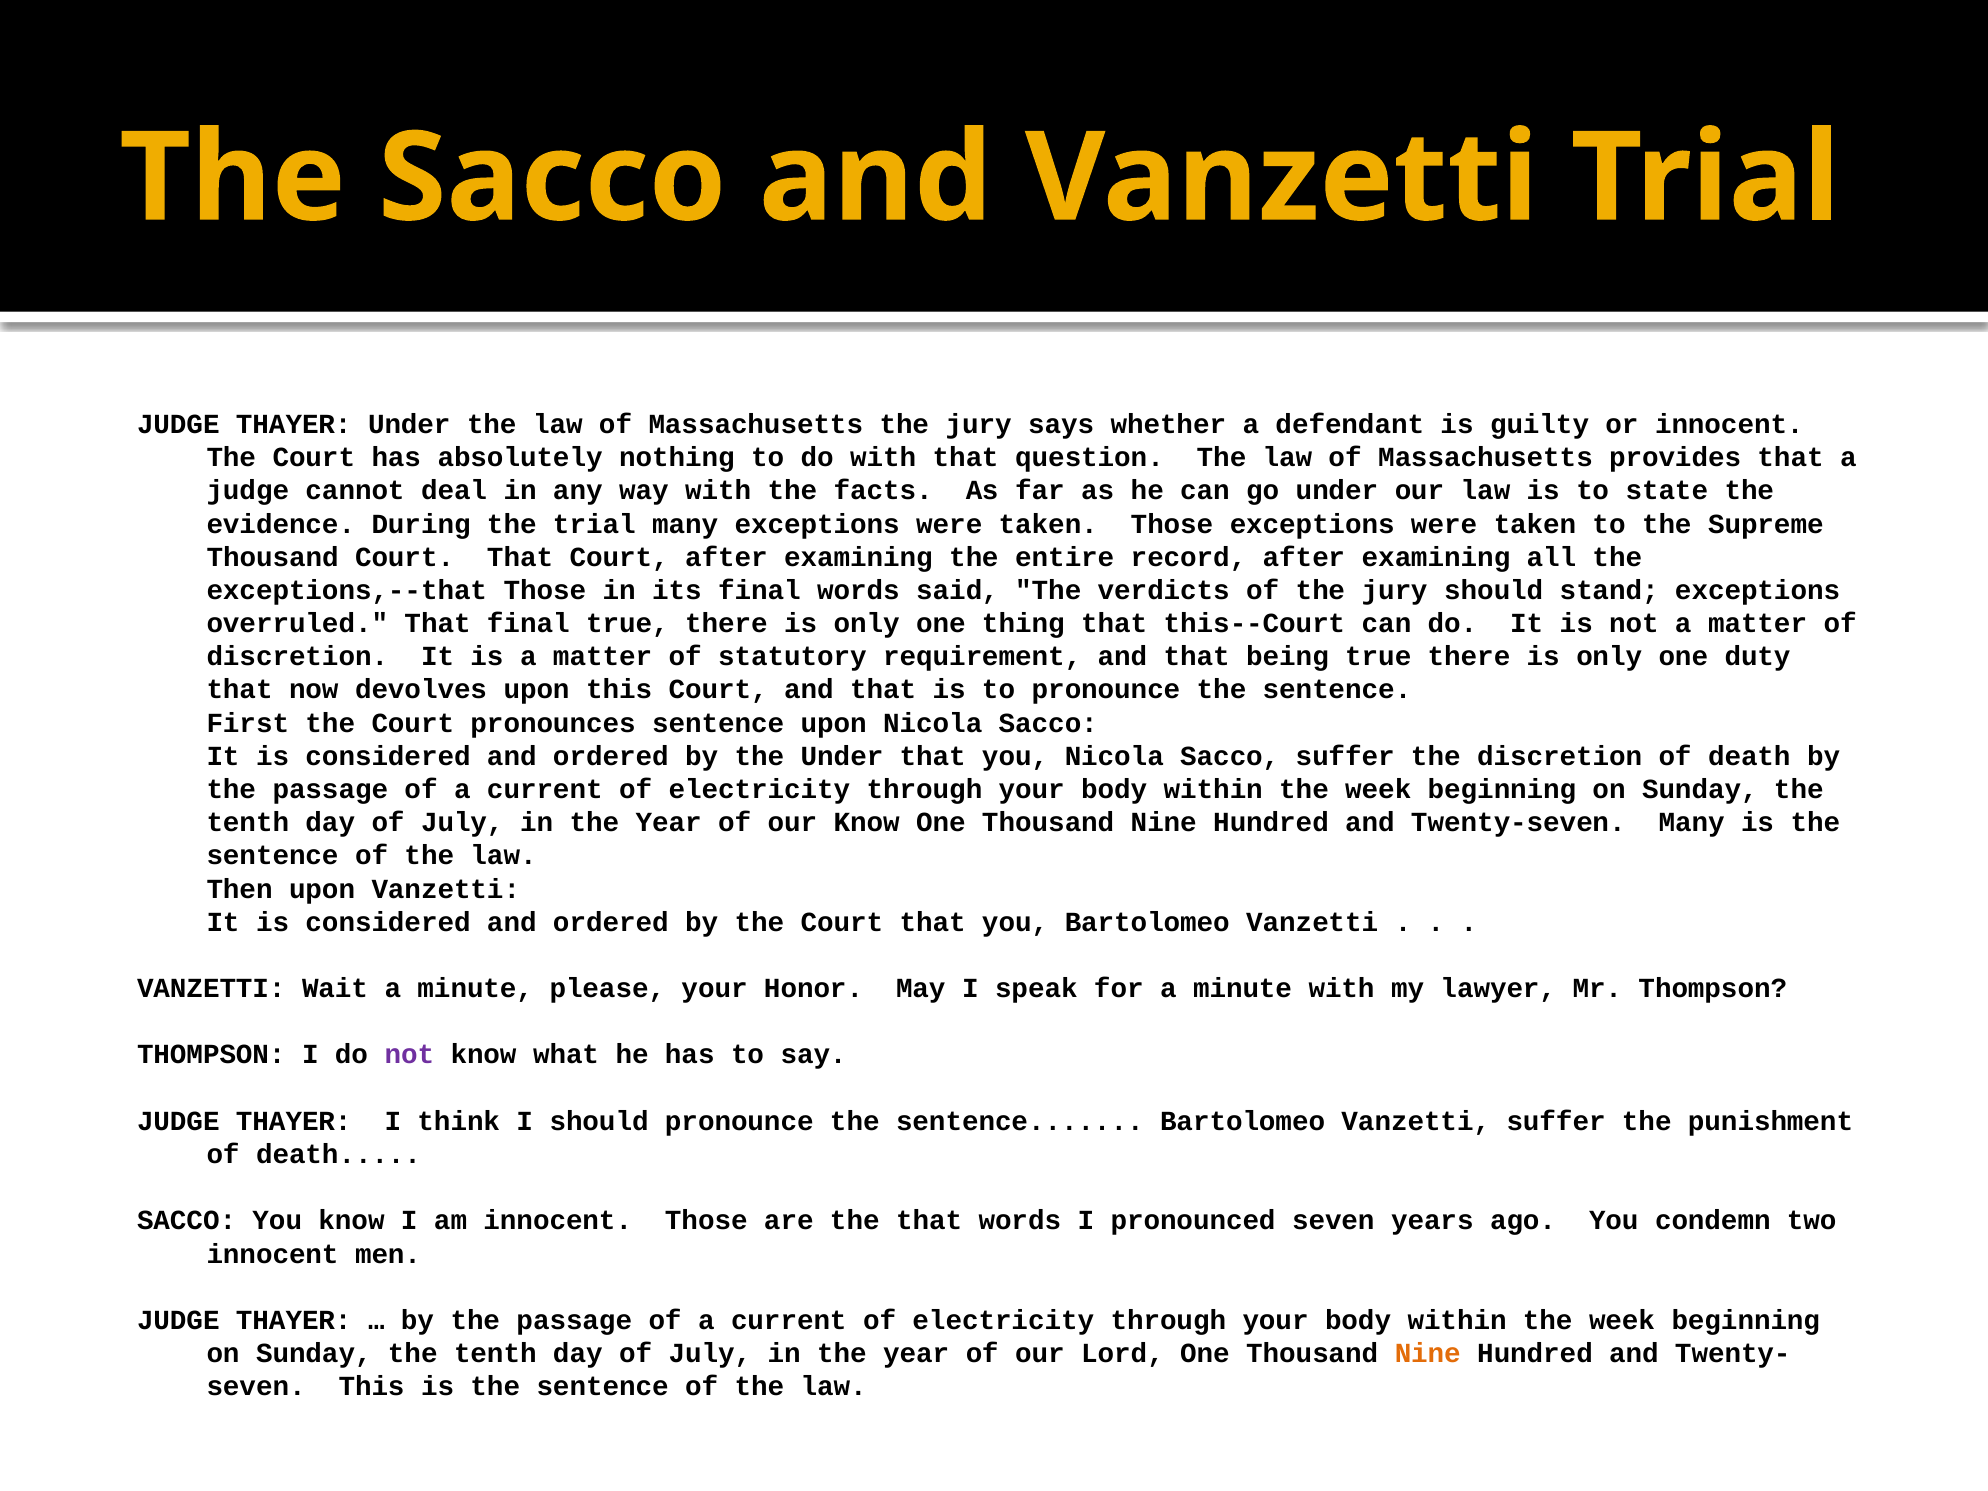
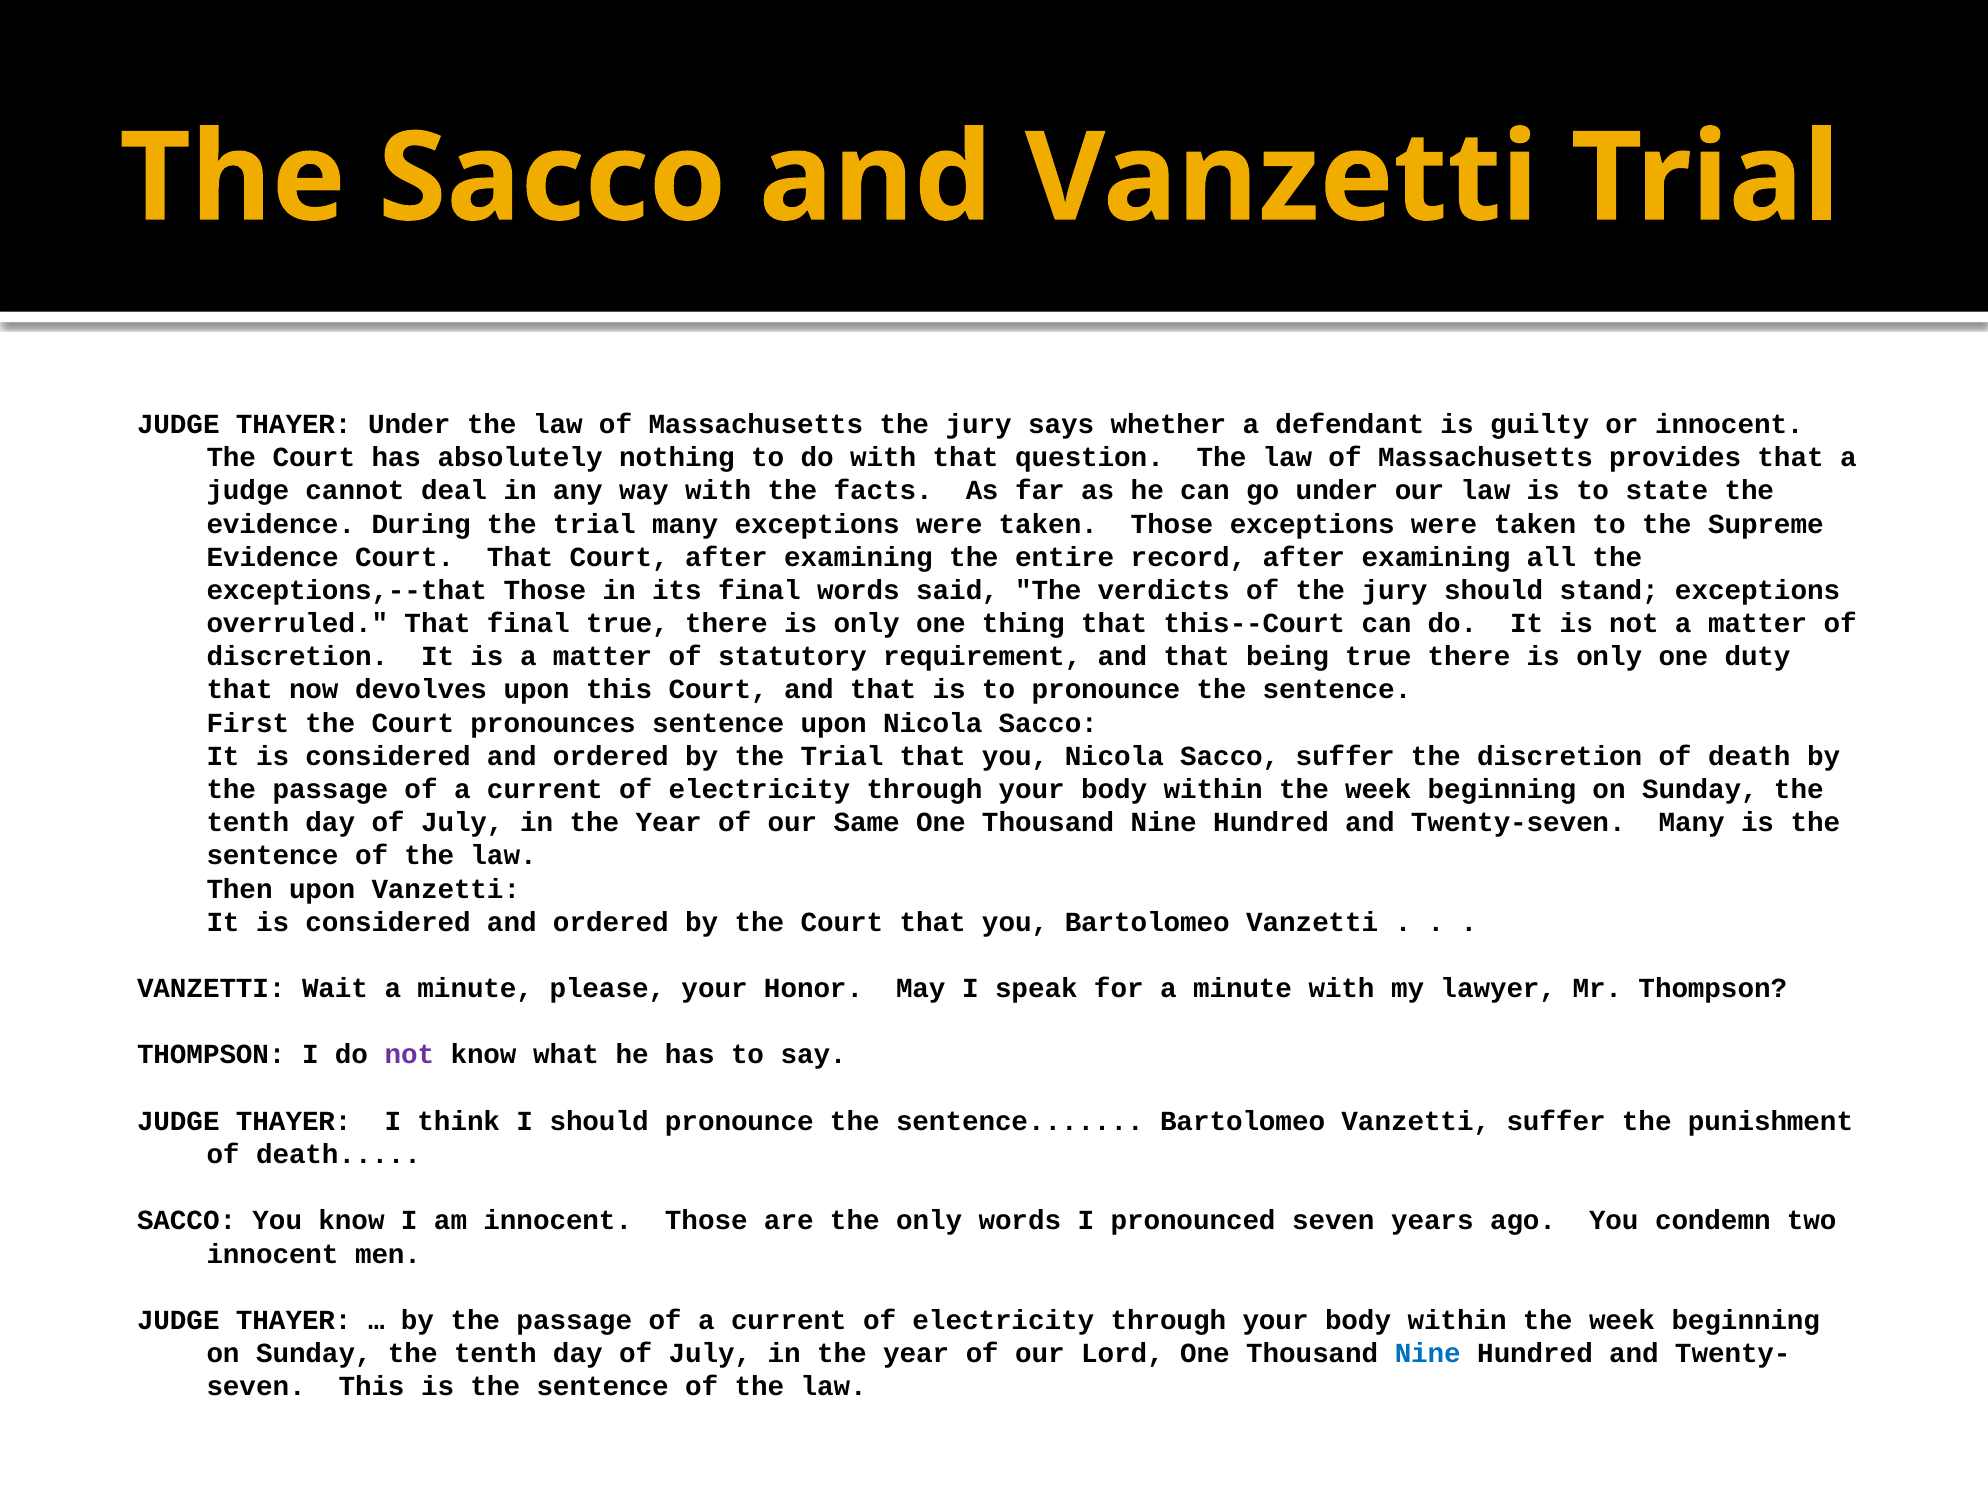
Thousand: Thousand -> Evidence (273, 557)
by the Under: Under -> Trial (842, 756)
our Know: Know -> Same (867, 823)
the that: that -> only (929, 1221)
Nine colour: orange -> blue (1428, 1354)
